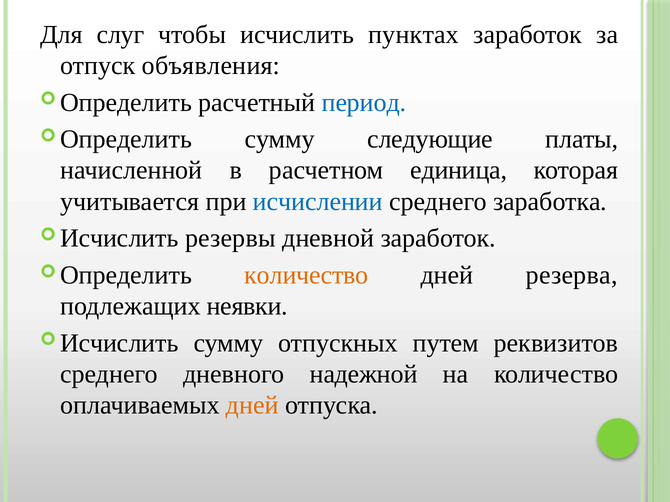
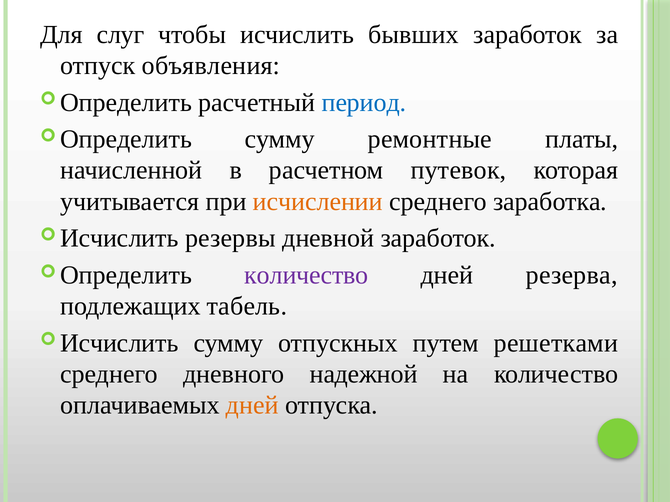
пунктах: пунктах -> бывших (414, 35)
следующие: следующие -> ремонтные (430, 139)
единица: единица -> путевок (458, 171)
исчислении colour: blue -> orange (318, 202)
количество colour: orange -> purple (306, 275)
неявки: неявки -> табель (247, 307)
реквизитов: реквизитов -> решетками (556, 343)
